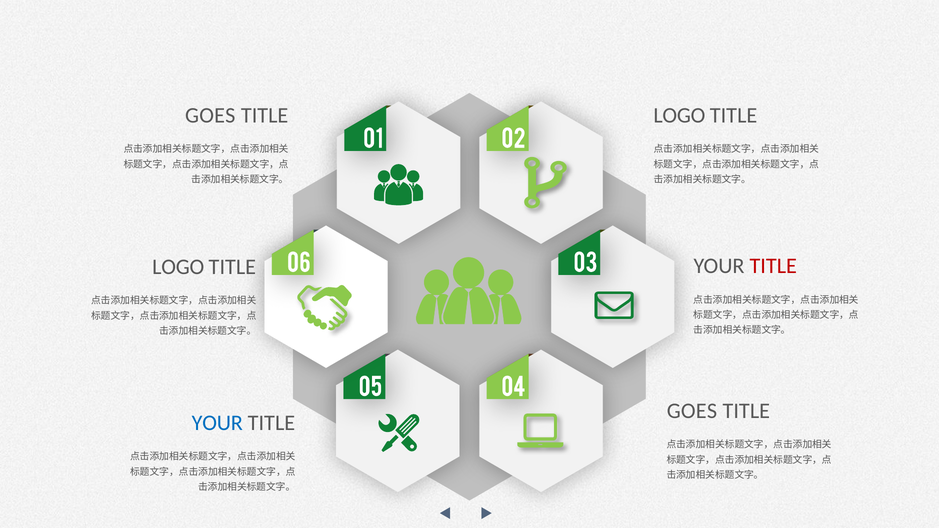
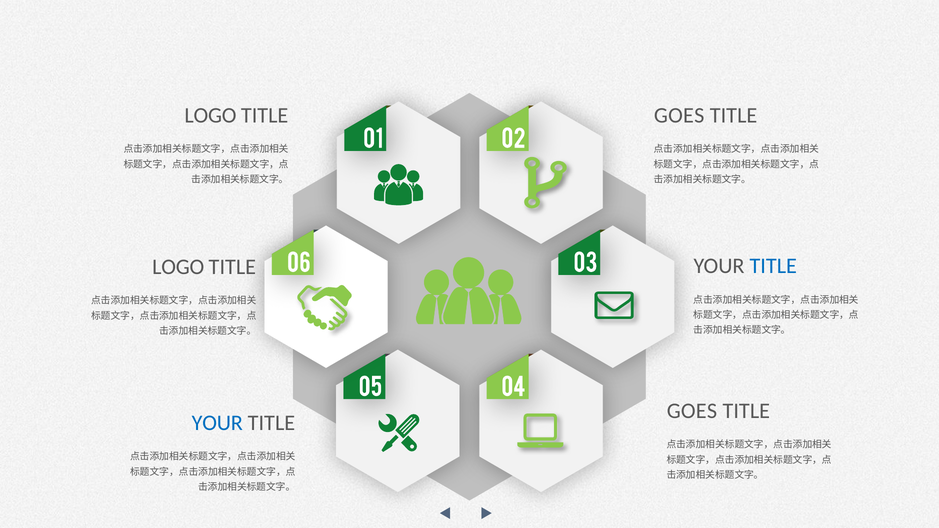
GOES: GOES -> LOGO (210, 115)
LOGO: LOGO -> GOES (679, 115)
TITLE colour: red -> blue (773, 266)
